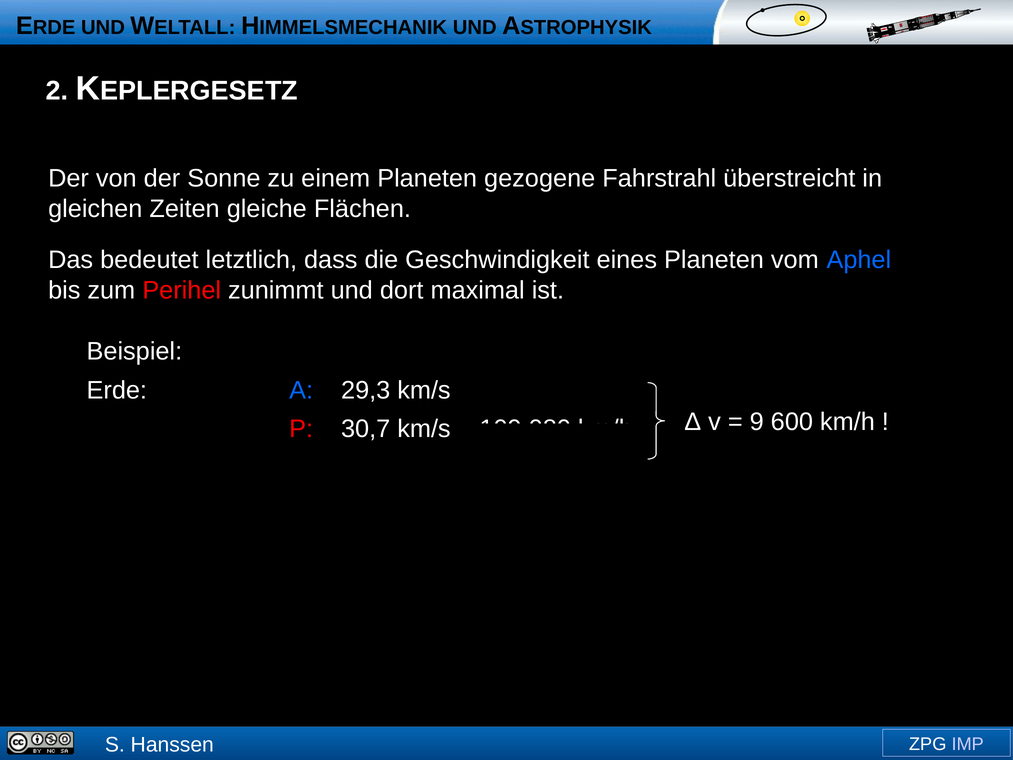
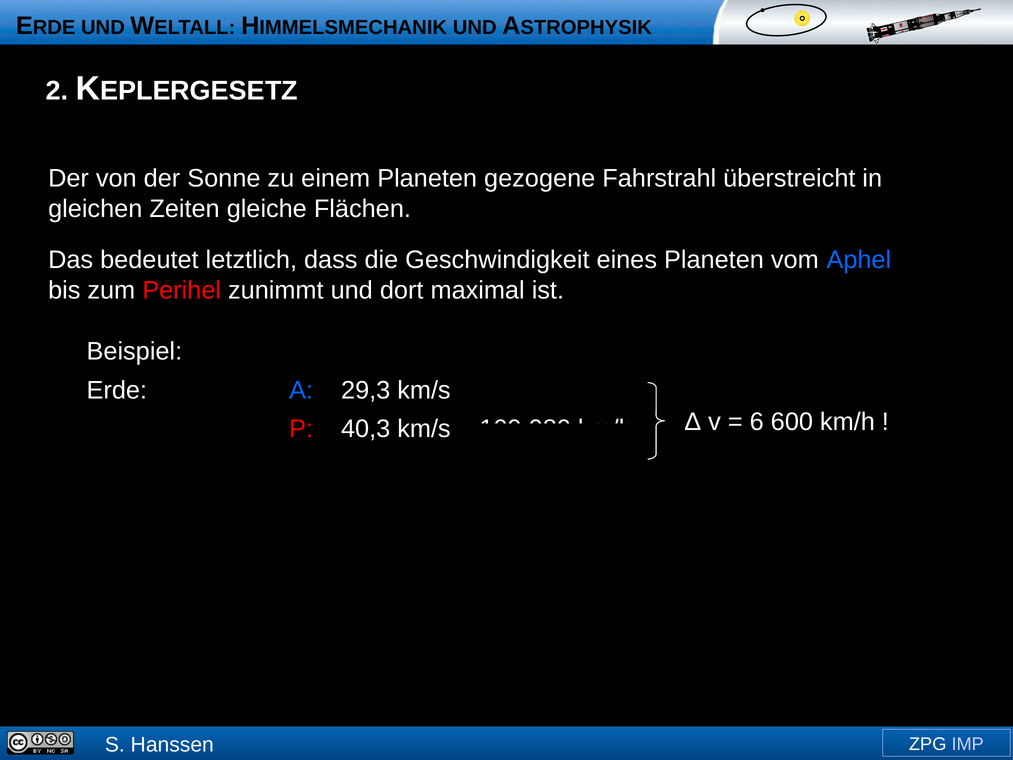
9: 9 -> 6 (757, 422)
30,7: 30,7 -> 40,3 (366, 429)
